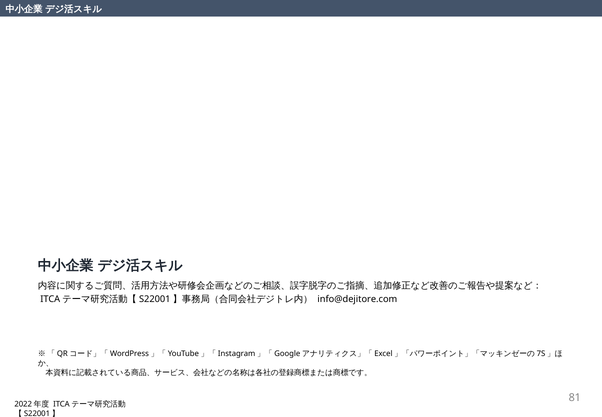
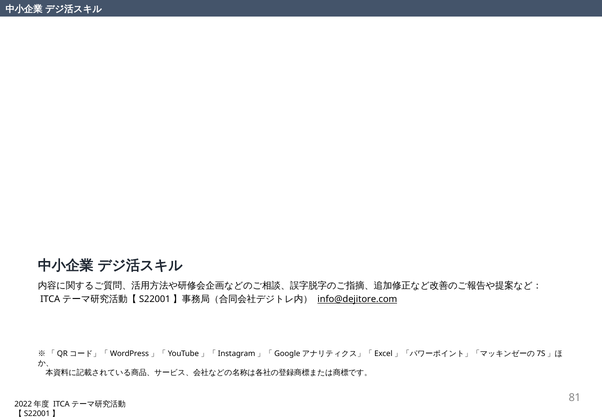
info@dejitore.com underline: none -> present (357, 299)
